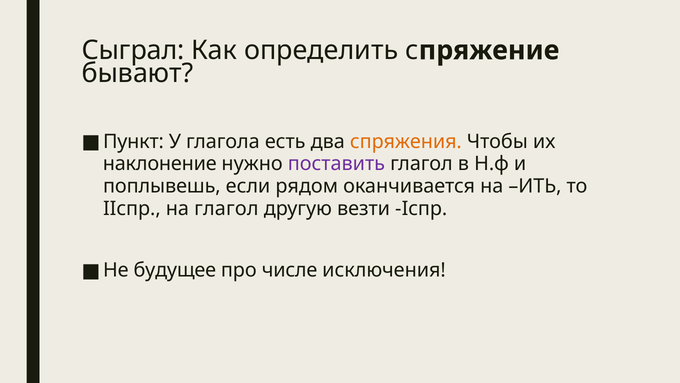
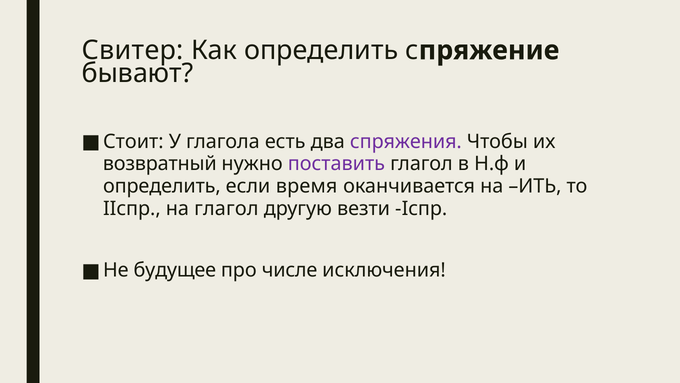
Сыграл: Сыграл -> Свитер (133, 50)
Пункт: Пункт -> Стоит (133, 141)
спряжения colour: orange -> purple (406, 141)
наклонение: наклонение -> возвратный (160, 164)
поплывешь: поплывешь -> определить (162, 186)
рядом: рядом -> время (307, 186)
